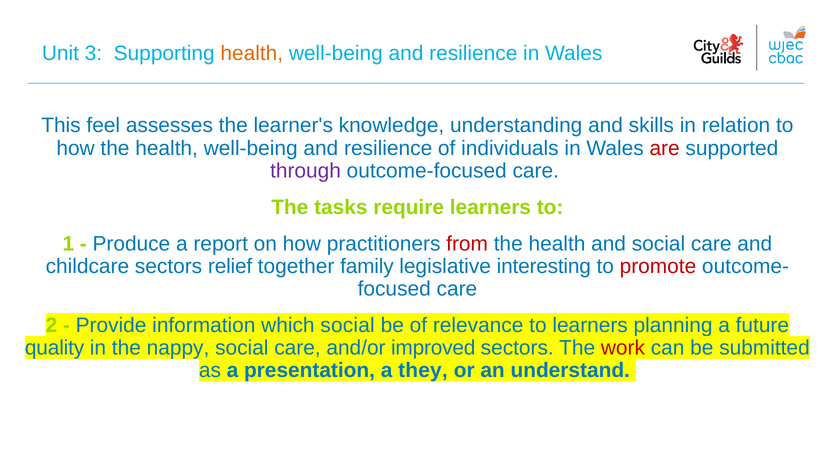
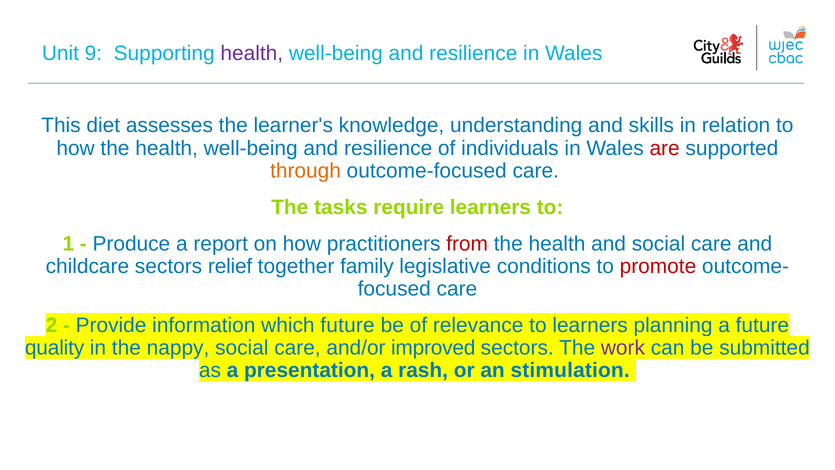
3: 3 -> 9 (93, 53)
health colour: orange -> purple (252, 53)
feel: feel -> diet (103, 125)
through colour: purple -> orange (306, 171)
interesting: interesting -> conditions (544, 266)
which social: social -> future (348, 325)
work colour: red -> purple (623, 348)
they: they -> rash (423, 370)
understand: understand -> stimulation (570, 370)
